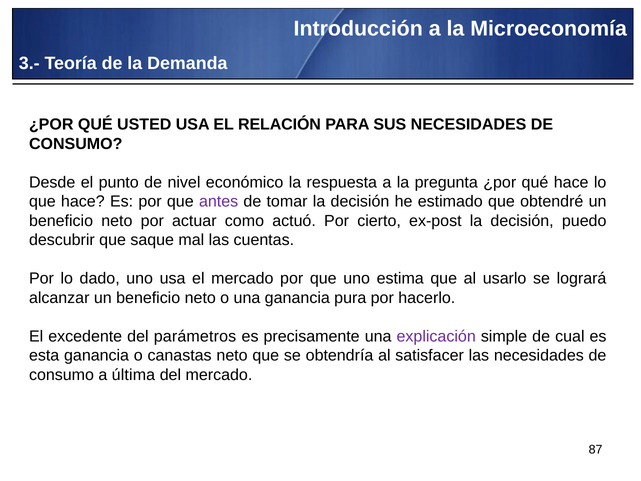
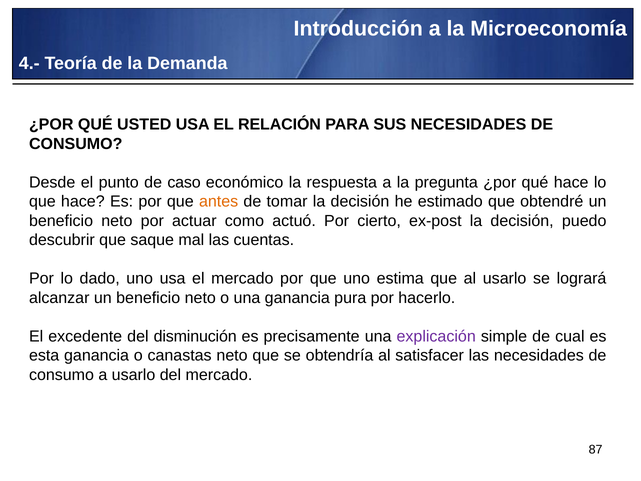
3.-: 3.- -> 4.- (29, 63)
nivel: nivel -> caso (184, 182)
antes colour: purple -> orange (219, 202)
parámetros: parámetros -> disminución (195, 336)
a última: última -> usarlo (134, 375)
